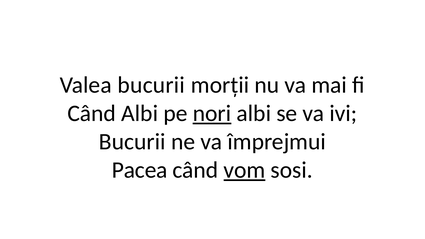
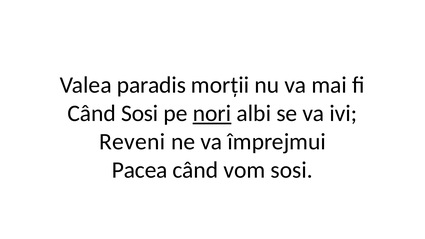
Valea bucurii: bucurii -> paradis (151, 85)
Când Albi: Albi -> Sosi (140, 113)
Bucurii: Bucurii -> Reveni (132, 142)
vom underline: present -> none (245, 170)
